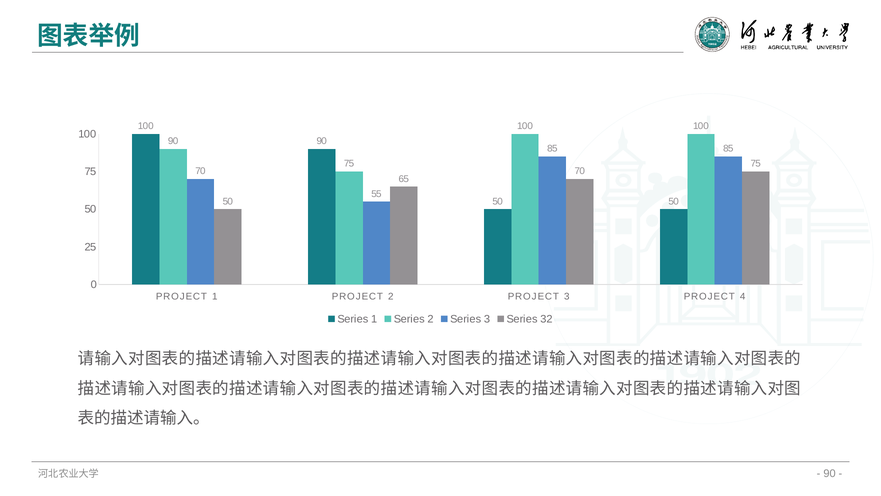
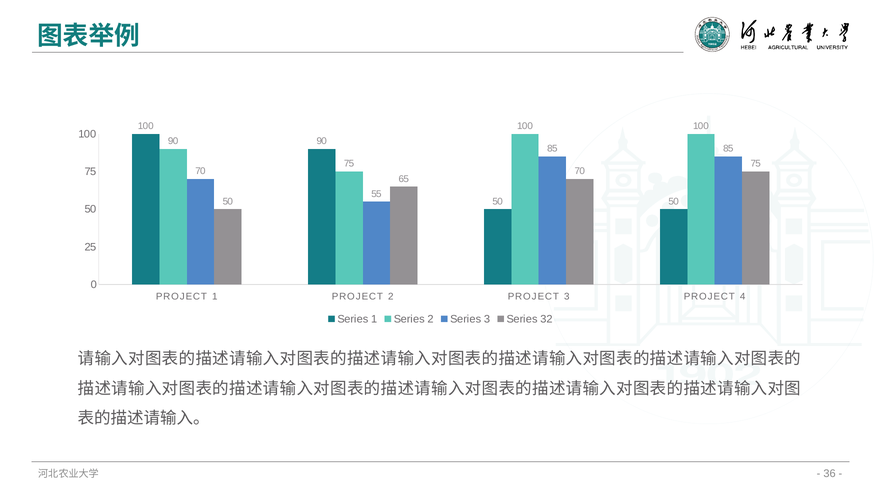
90: 90 -> 36 (830, 473)
